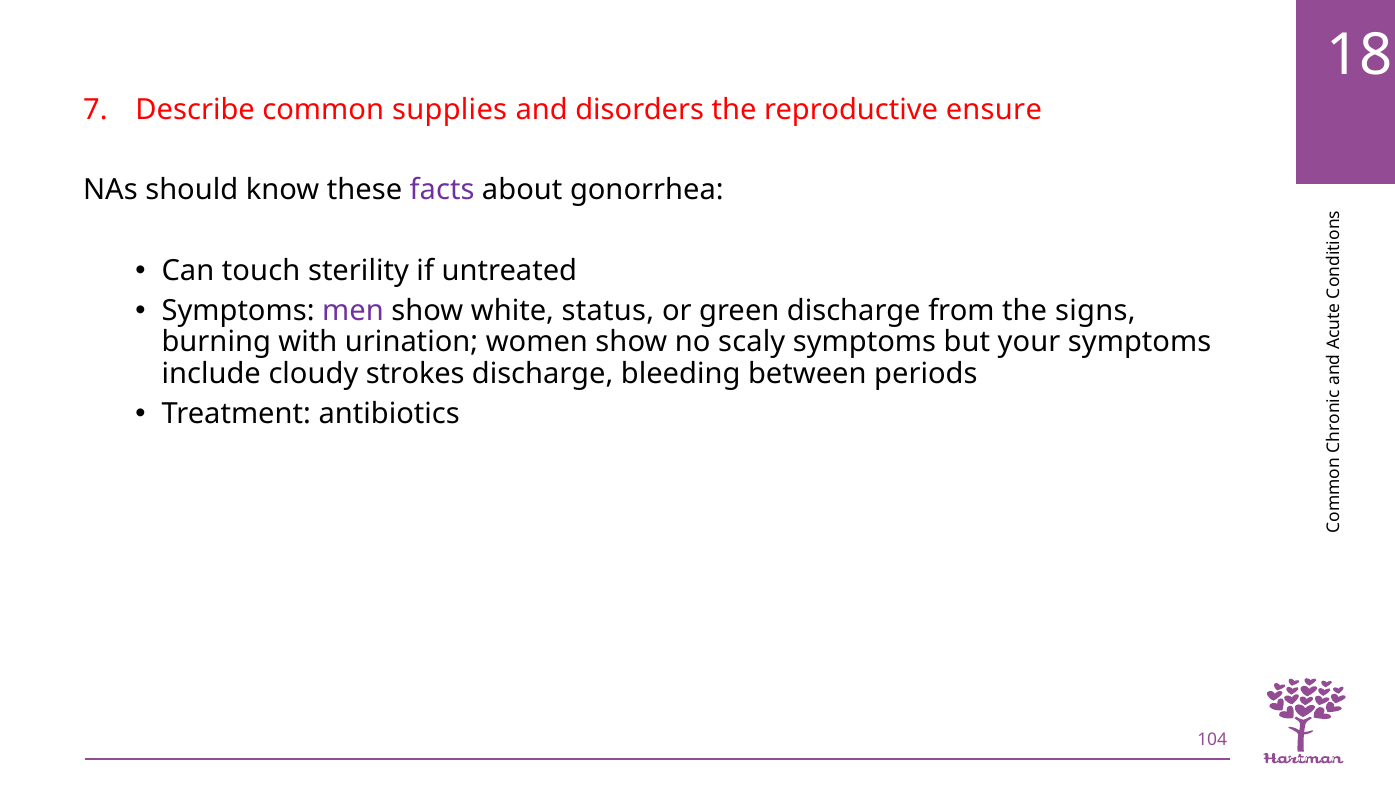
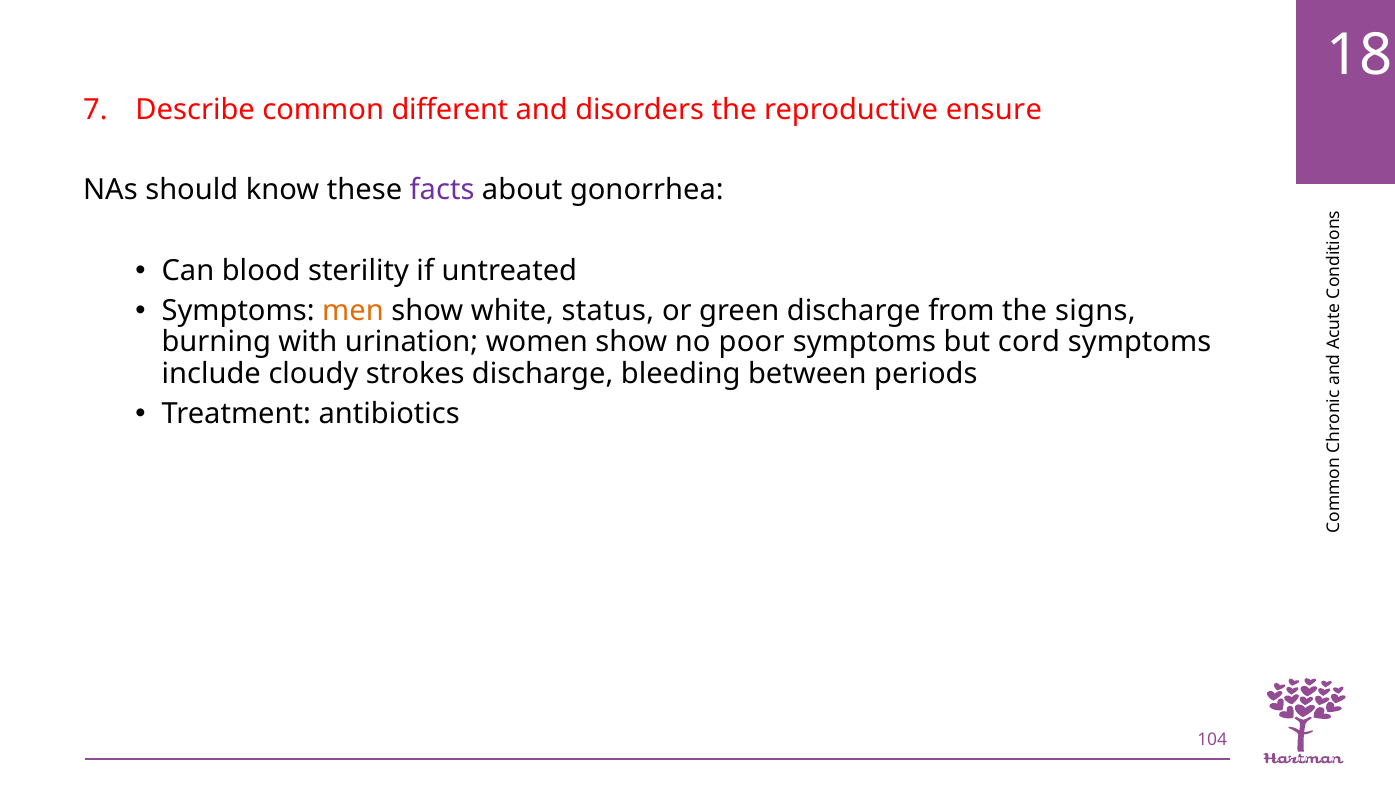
supplies: supplies -> different (450, 110)
touch: touch -> blood (261, 270)
men colour: purple -> orange (353, 311)
scaly: scaly -> poor (752, 342)
your: your -> cord (1029, 342)
